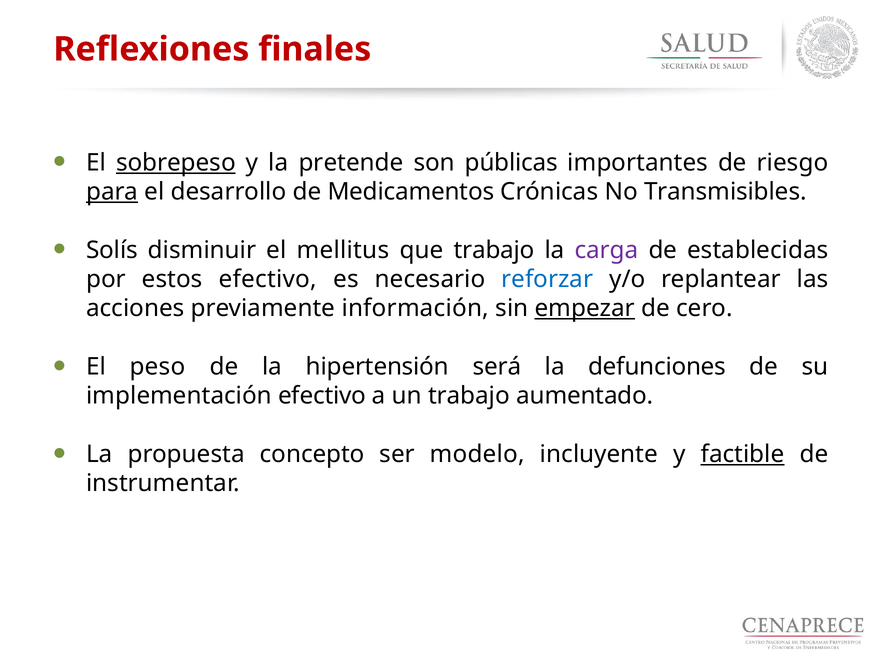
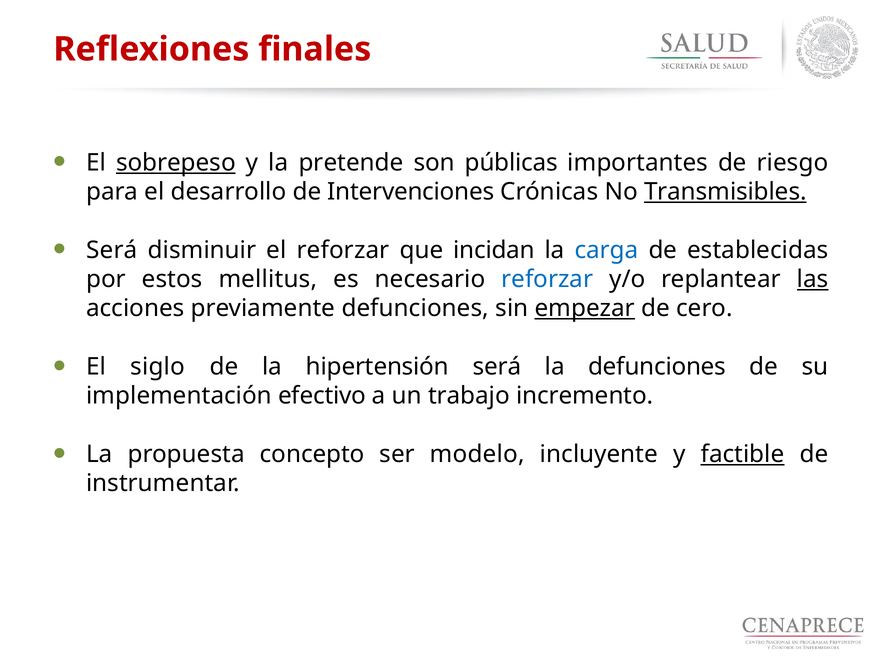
para underline: present -> none (112, 192)
Medicamentos: Medicamentos -> Intervenciones (411, 192)
Transmisibles underline: none -> present (725, 192)
Solís: Solís -> Será (112, 250)
el mellitus: mellitus -> reforzar (343, 250)
que trabajo: trabajo -> incidan (494, 250)
carga colour: purple -> blue (606, 250)
estos efectivo: efectivo -> mellitus (268, 279)
las underline: none -> present (813, 279)
previamente información: información -> defunciones (415, 309)
peso: peso -> siglo (158, 367)
aumentado: aumentado -> incremento (585, 396)
